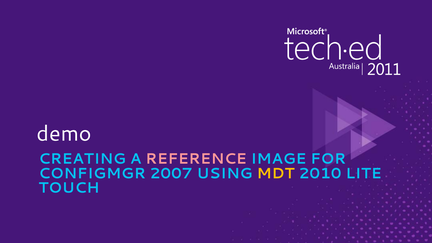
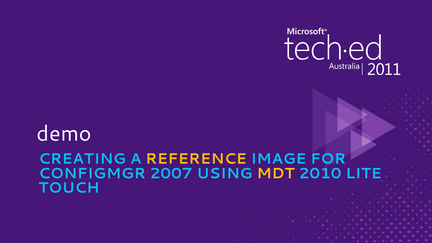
REFERENCE colour: pink -> yellow (196, 159)
